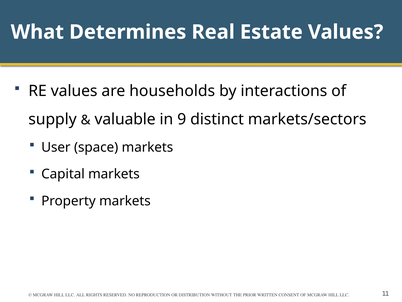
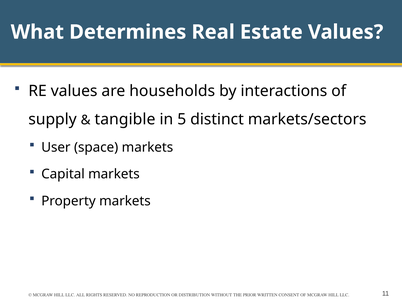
valuable: valuable -> tangible (125, 119)
9: 9 -> 5 (182, 119)
